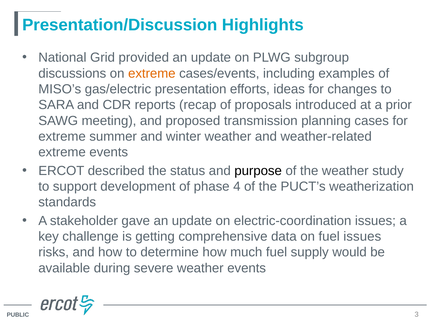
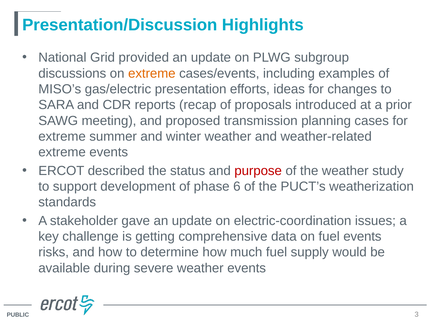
purpose colour: black -> red (258, 171)
4: 4 -> 6 (237, 187)
fuel issues: issues -> events (362, 237)
